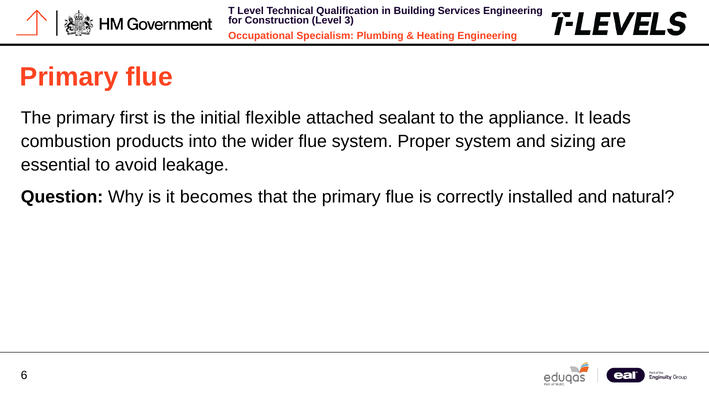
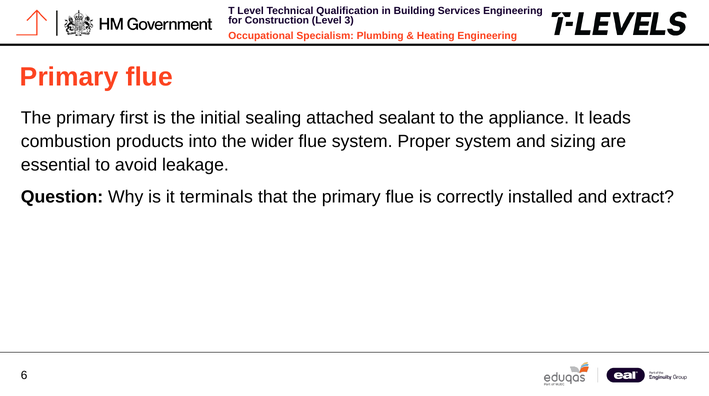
flexible: flexible -> sealing (273, 118)
becomes: becomes -> terminals (216, 197)
natural: natural -> extract (643, 197)
